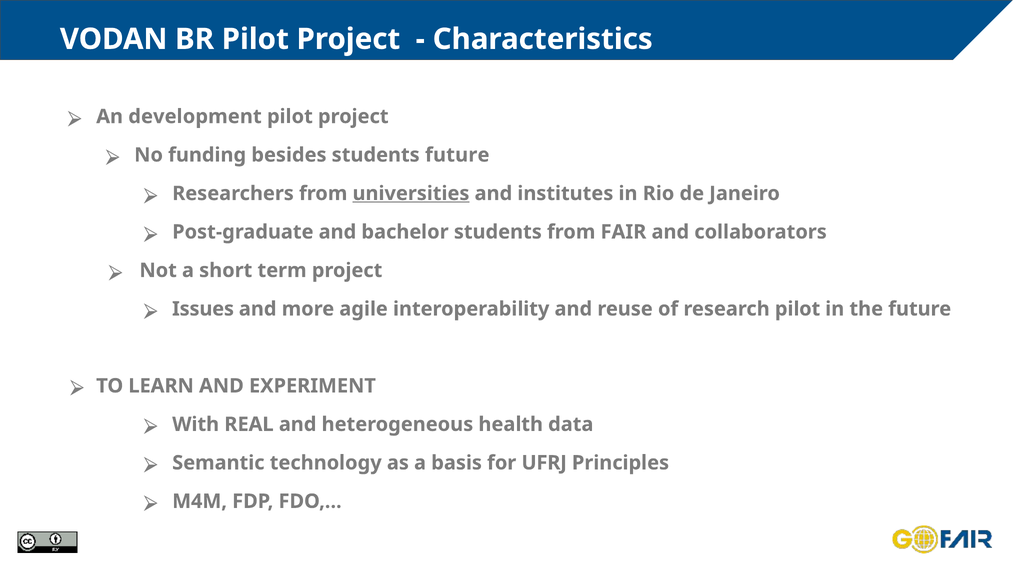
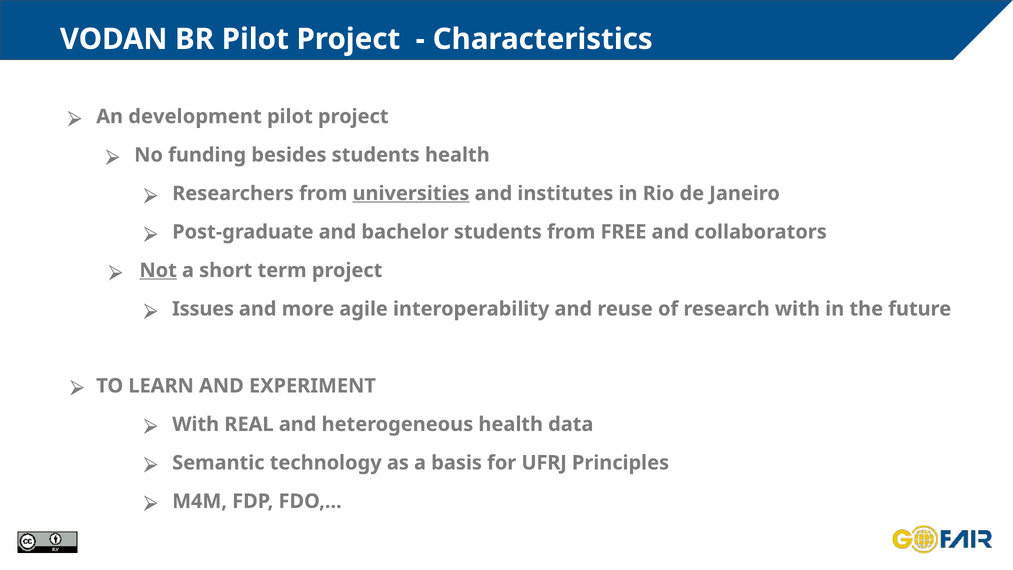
students future: future -> health (457, 155)
FAIR: FAIR -> FREE (624, 232)
Not underline: none -> present (158, 270)
research pilot: pilot -> with (797, 309)
